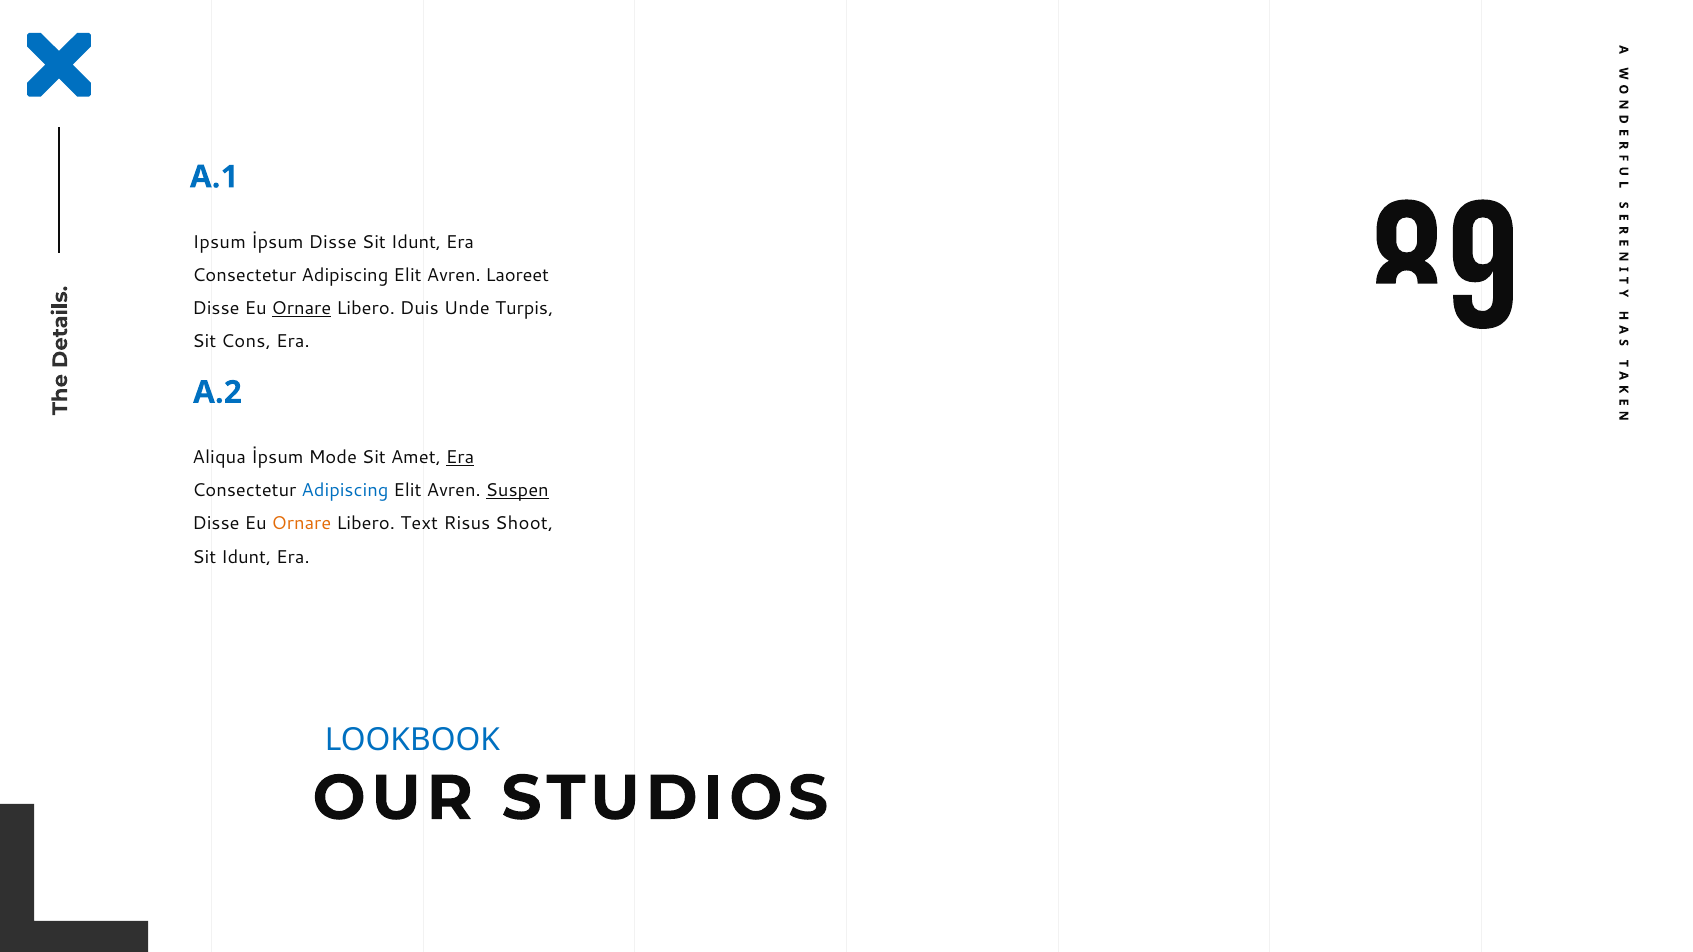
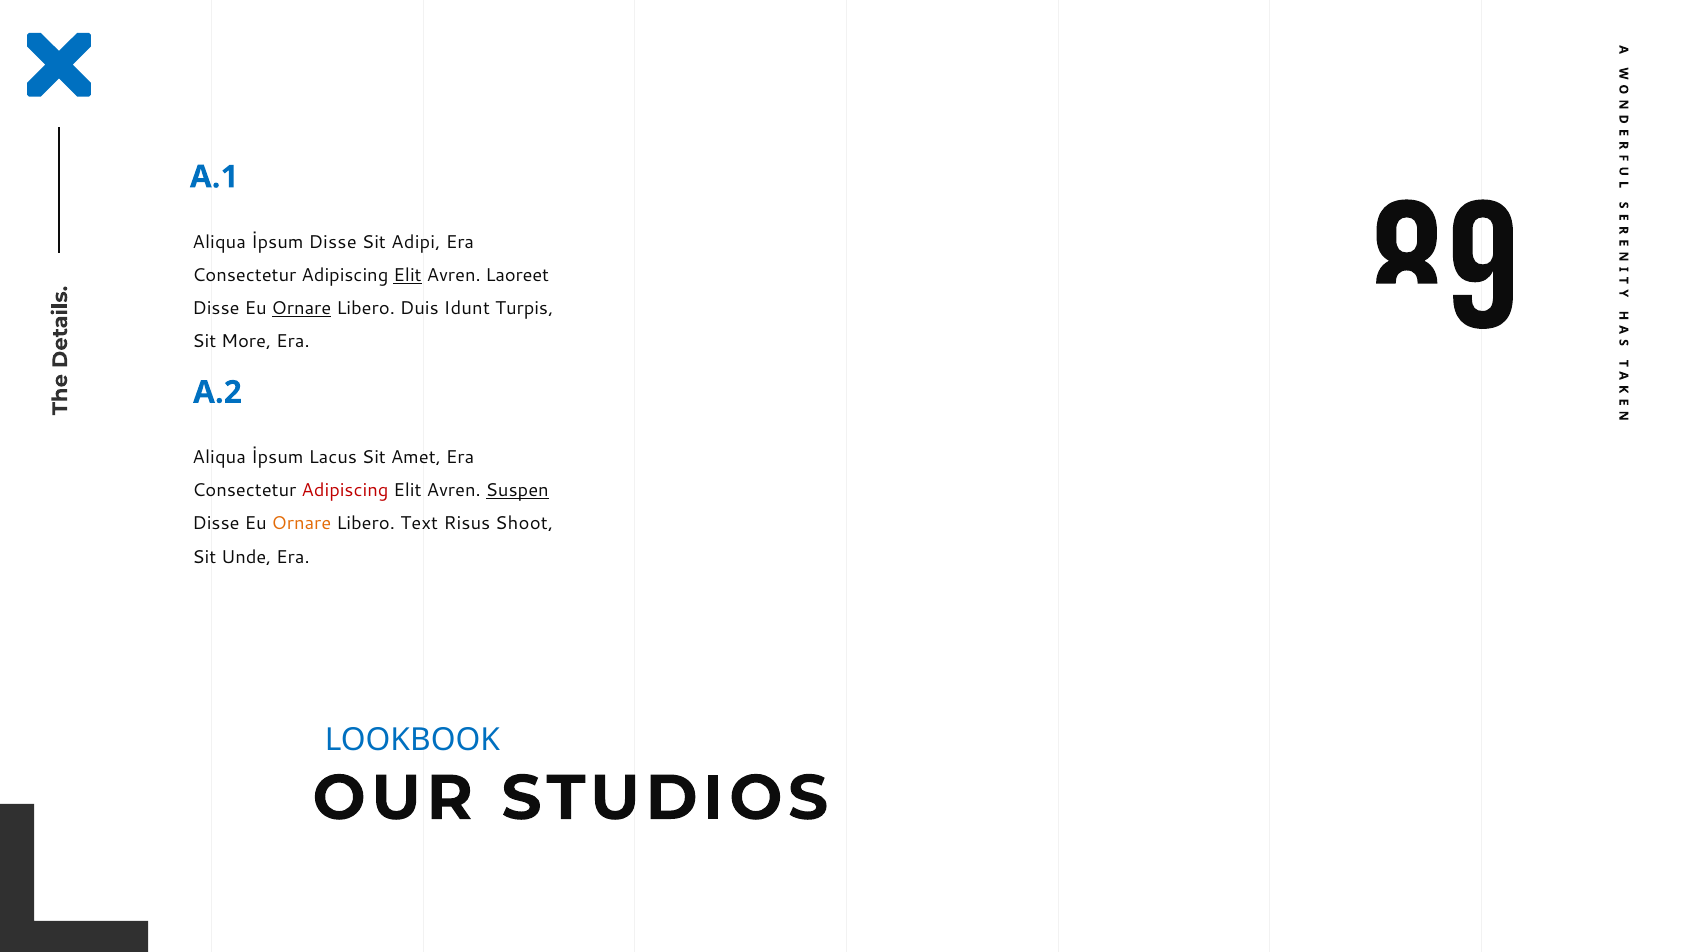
Ipsum: Ipsum -> Aliqua (219, 242)
Idunt: Idunt -> Adipi (416, 242)
Elit underline: none -> present (408, 275)
Unde: Unde -> Idunt (467, 309)
Cons: Cons -> More (246, 342)
Mode: Mode -> Lacus (333, 457)
Era underline: present -> none (460, 457)
Adipiscing colour: blue -> red (345, 491)
Idunt: Idunt -> Unde (246, 557)
